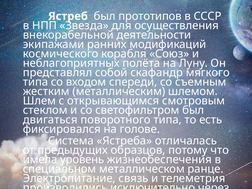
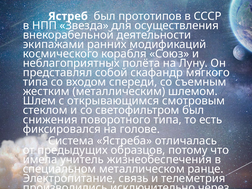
двигаться: двигаться -> снижения (50, 120)
уровень: уровень -> учитель (82, 160)
